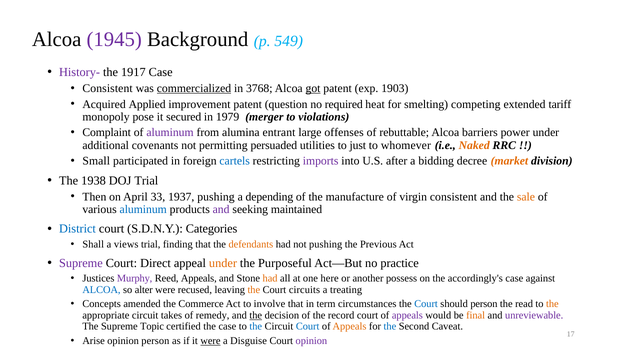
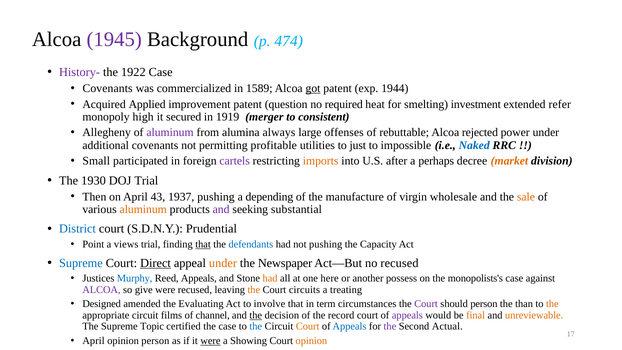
549: 549 -> 474 (289, 41)
1917: 1917 -> 1922 (133, 72)
Consistent: Consistent -> Covenants (108, 88)
commercialized underline: present -> none (194, 88)
3768: 3768 -> 1589 (259, 88)
1903: 1903 -> 1944 (395, 88)
competing: competing -> investment (476, 104)
tariff: tariff -> refer (560, 104)
pose: pose -> high (143, 117)
1979: 1979 -> 1919 (228, 117)
violations: violations -> consistent (324, 117)
Complaint: Complaint -> Allegheny (107, 133)
entrant: entrant -> always (279, 133)
barriers: barriers -> rejected (480, 133)
persuaded: persuaded -> profitable (274, 145)
whomever: whomever -> impossible (406, 145)
Naked colour: orange -> blue (474, 145)
cartels colour: blue -> purple (235, 161)
imports colour: purple -> orange (321, 161)
bidding: bidding -> perhaps (436, 161)
1938: 1938 -> 1930 (94, 180)
33: 33 -> 43 (158, 197)
virgin consistent: consistent -> wholesale (453, 197)
aluminum colour: blue -> orange (143, 209)
maintained: maintained -> substantial (296, 209)
Categories: Categories -> Prudential (211, 229)
Shall: Shall -> Point (93, 244)
that underline: none -> present (203, 244)
defendants colour: orange -> blue (251, 244)
Previous: Previous -> Capacity (378, 244)
Supreme colour: purple -> blue (81, 263)
Direct underline: none -> present (156, 263)
Purposeful: Purposeful -> Newspaper (285, 263)
no practice: practice -> recused (399, 263)
Murphy colour: purple -> blue (135, 278)
accordingly's: accordingly's -> monopolists's (475, 278)
ALCOA colour: blue -> purple (101, 290)
alter: alter -> give (144, 290)
Concepts: Concepts -> Designed (102, 304)
Commerce: Commerce -> Evaluating (201, 304)
Court colour: blue -> purple (426, 304)
read: read -> than (524, 304)
takes: takes -> films (172, 315)
remedy: remedy -> channel (213, 315)
unreviewable colour: purple -> orange (534, 315)
Court colour: blue -> orange (308, 326)
Appeals colour: orange -> blue (350, 326)
the colour: blue -> purple (390, 326)
Caveat: Caveat -> Actual (447, 326)
Arise: Arise -> April (94, 341)
Disguise: Disguise -> Showing (249, 341)
opinion colour: purple -> orange (311, 341)
